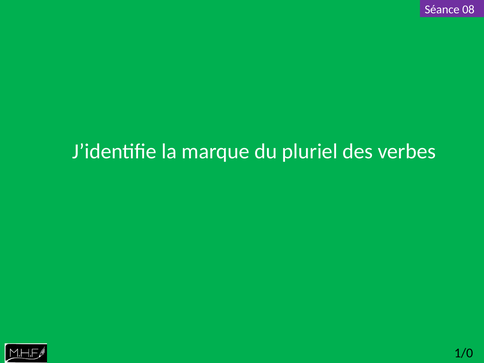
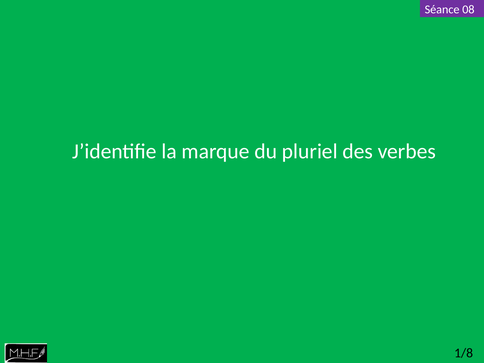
1/0: 1/0 -> 1/8 (464, 353)
